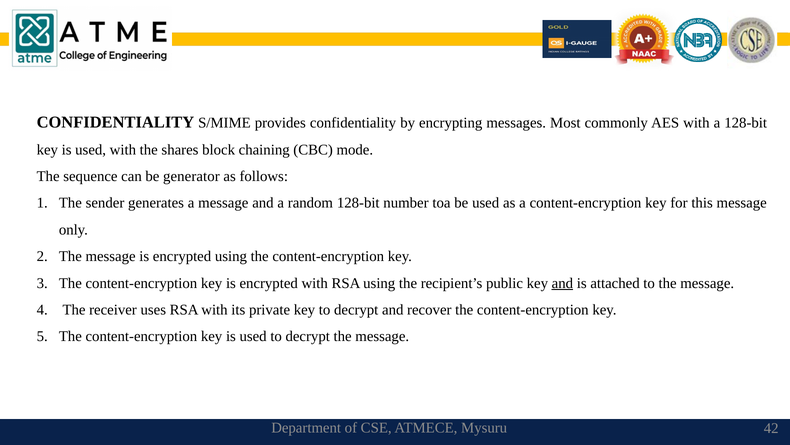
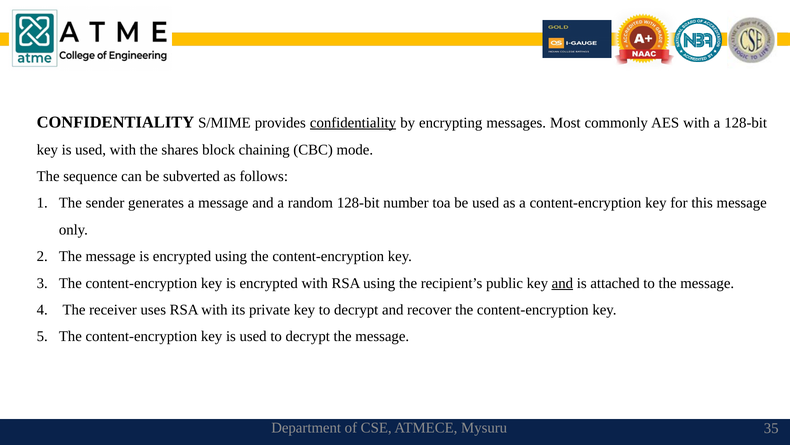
confidentiality underline: none -> present (353, 122)
generator: generator -> subverted (191, 176)
42: 42 -> 35 (771, 428)
